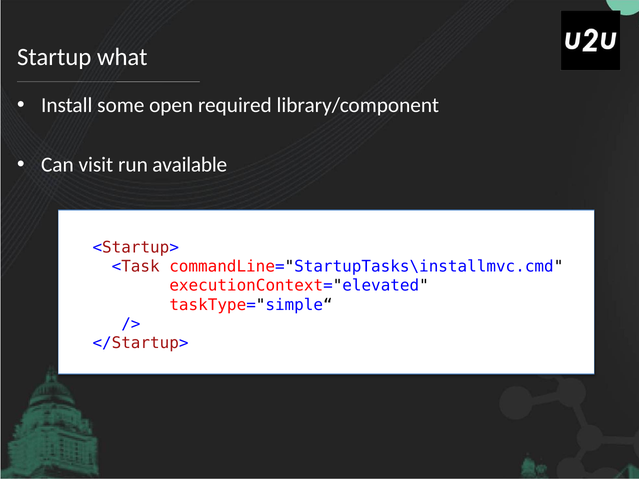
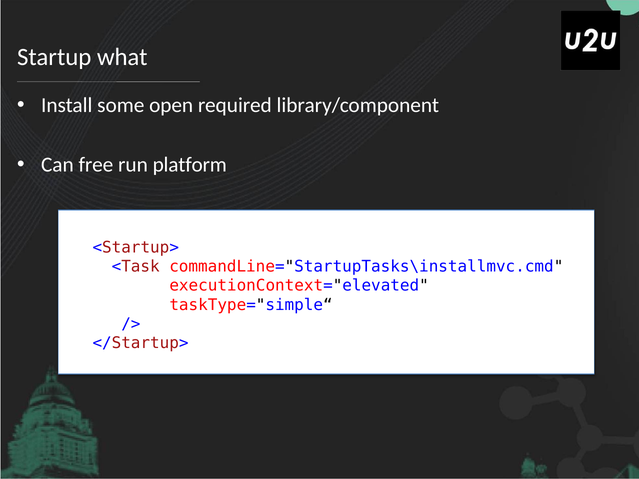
visit: visit -> free (96, 165)
available: available -> platform (190, 165)
